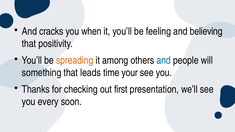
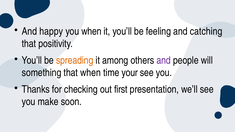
cracks: cracks -> happy (51, 31)
believing: believing -> catching (206, 31)
and colour: blue -> purple (164, 60)
that leads: leads -> when (91, 73)
every: every -> make (48, 102)
